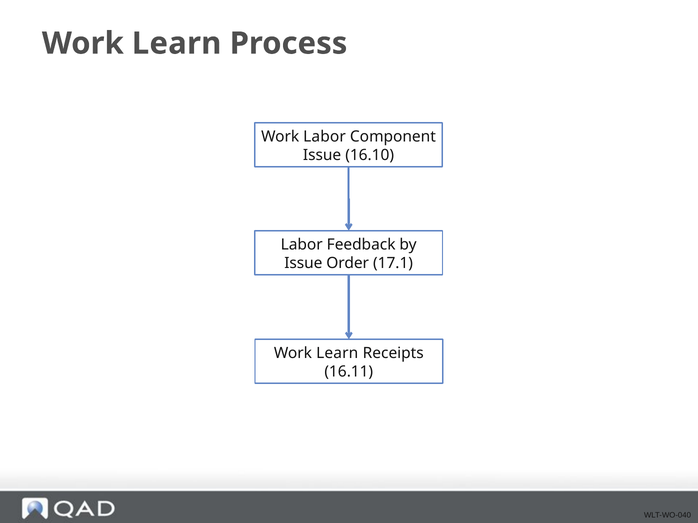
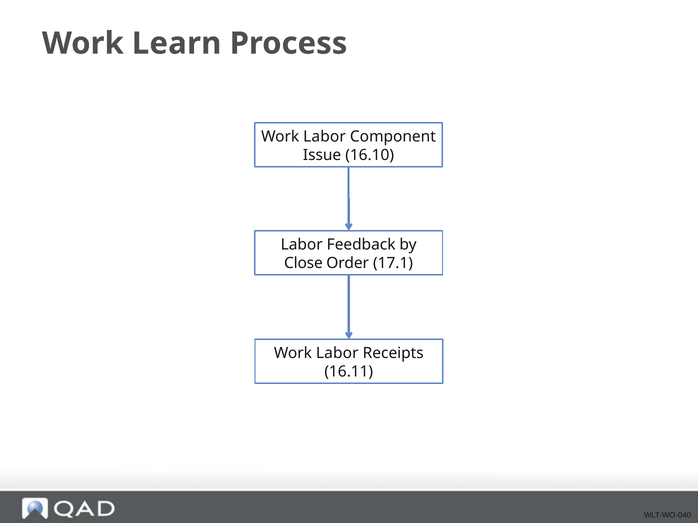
Issue: Issue -> Close (303, 263)
Learn: Learn -> Labor (337, 353)
